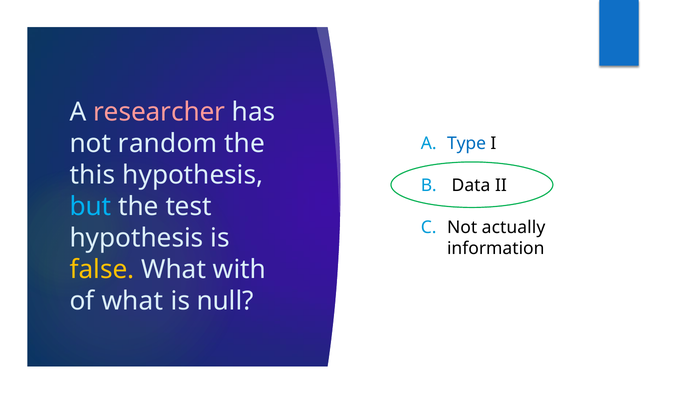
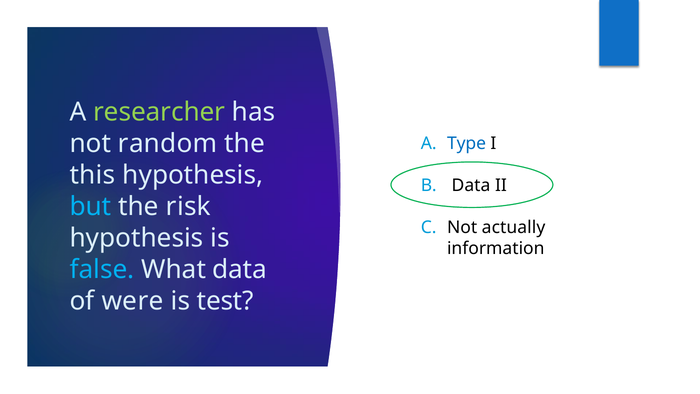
researcher colour: pink -> light green (159, 112)
test: test -> risk (188, 207)
false colour: yellow -> light blue (102, 270)
What with: with -> data (240, 270)
of what: what -> were (132, 301)
null: null -> test (225, 301)
